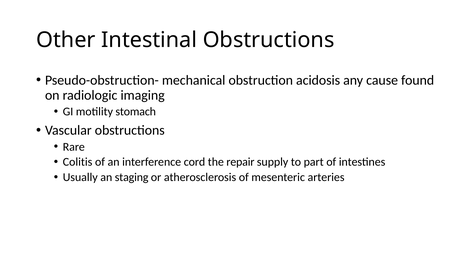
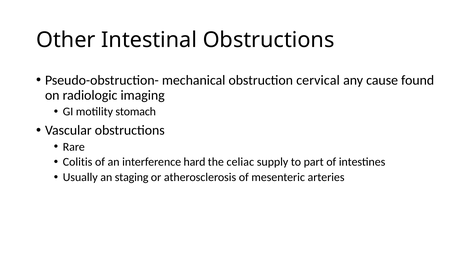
acidosis: acidosis -> cervical (318, 80)
cord: cord -> hard (195, 162)
repair: repair -> celiac (240, 162)
